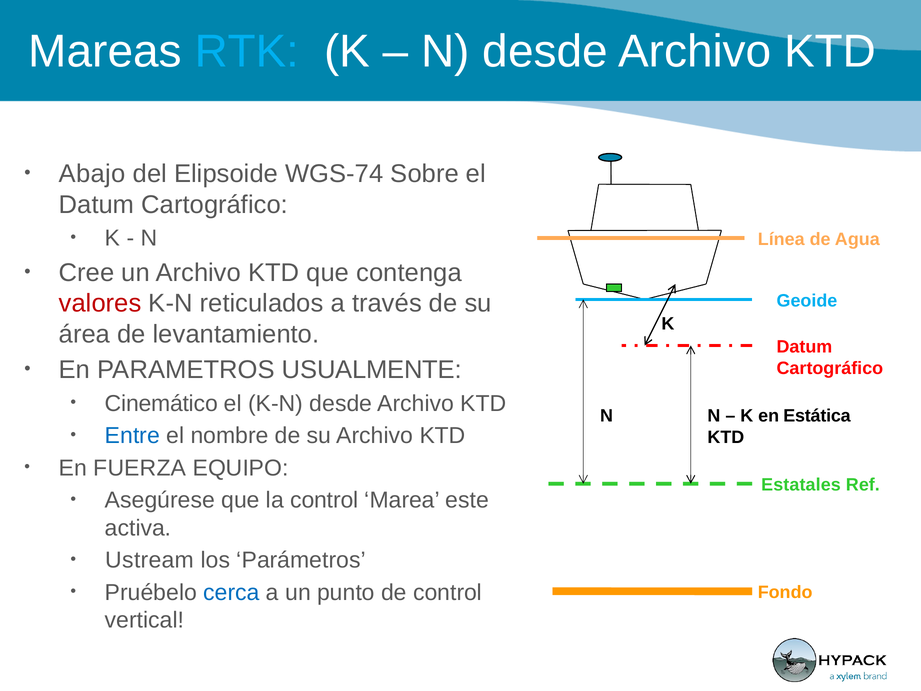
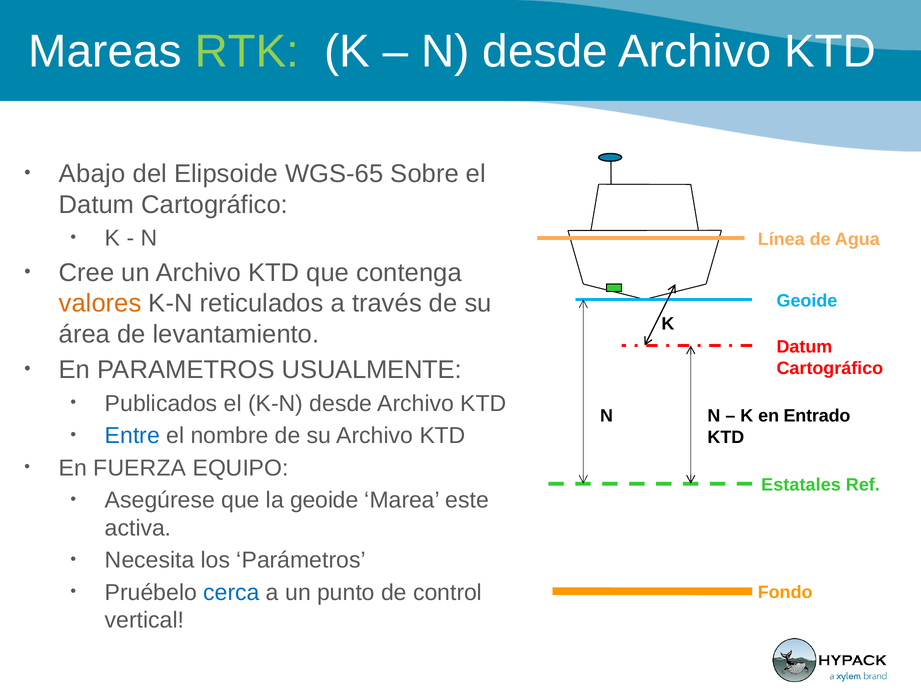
RTK colour: light blue -> light green (247, 52)
WGS-74: WGS-74 -> WGS-65 (334, 174)
valores colour: red -> orange (100, 303)
Cinemático: Cinemático -> Publicados (161, 403)
Estática: Estática -> Entrado (817, 416)
la control: control -> geoide (324, 500)
Ustream: Ustream -> Necesita (150, 560)
